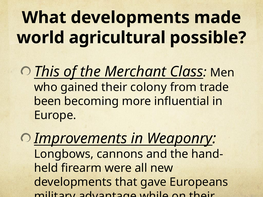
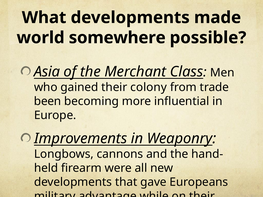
agricultural: agricultural -> somewhere (117, 38)
This: This -> Asia (47, 72)
